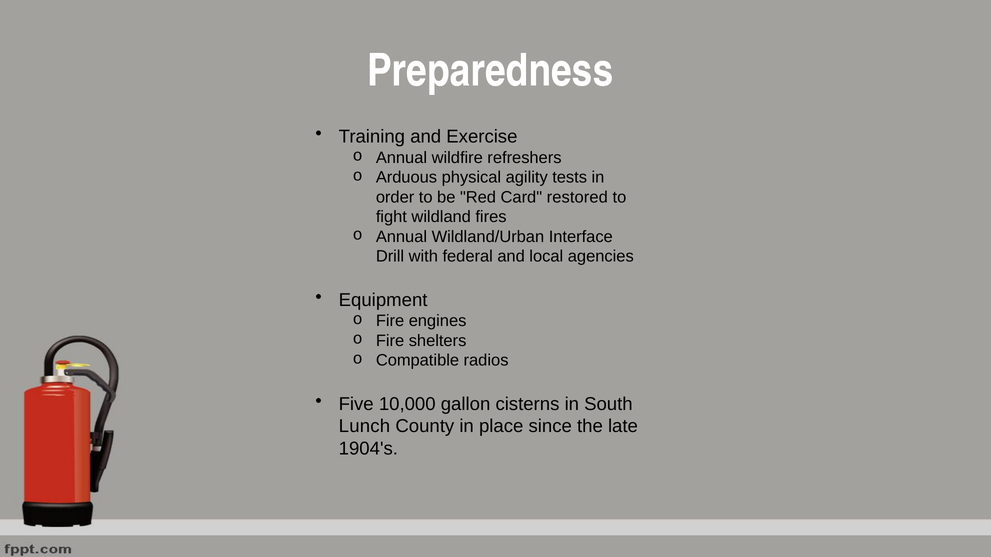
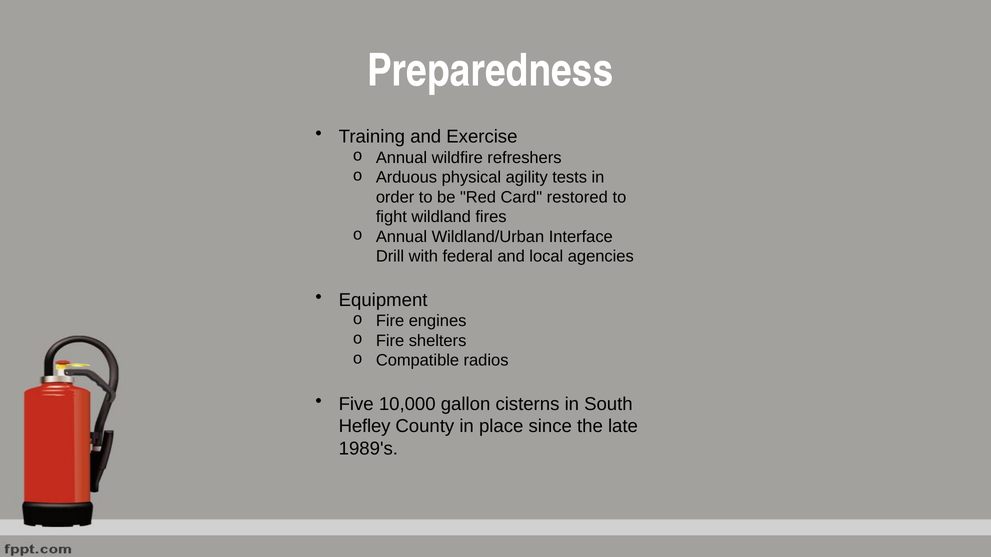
Lunch: Lunch -> Hefley (365, 427)
1904's: 1904's -> 1989's (368, 449)
